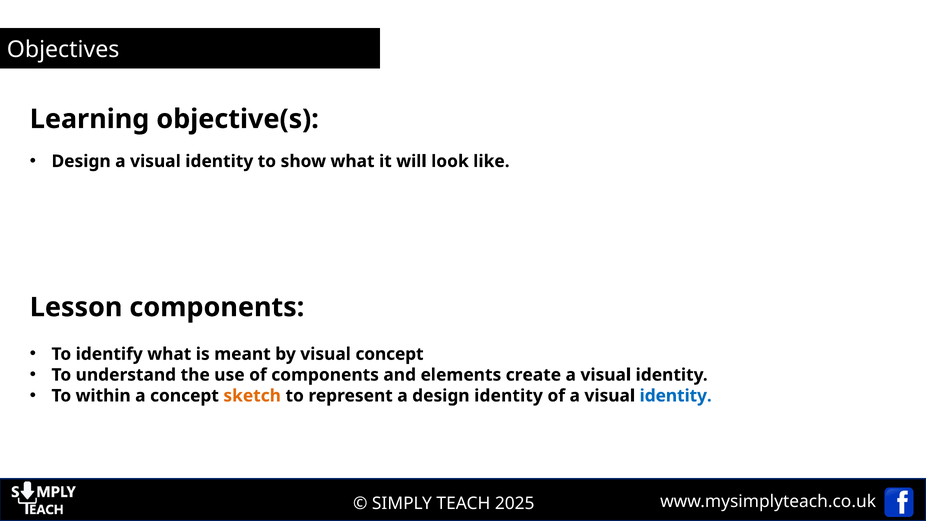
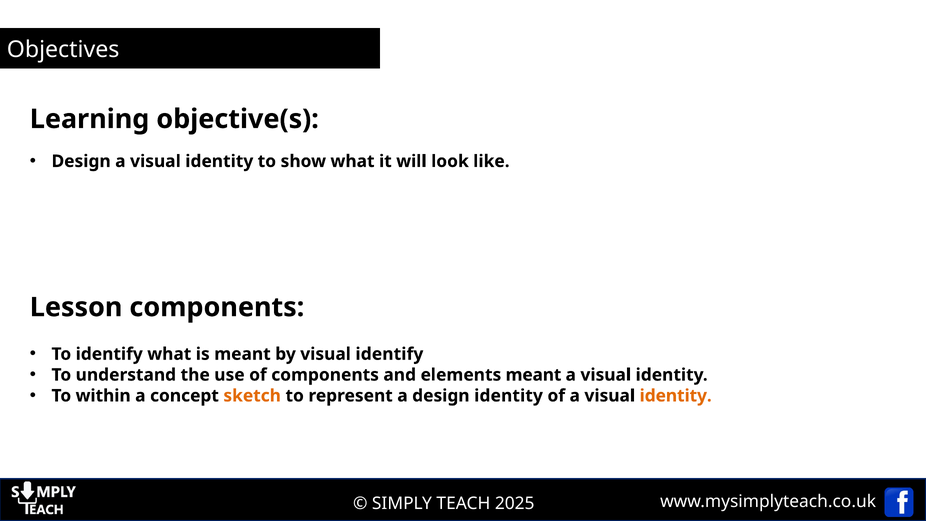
visual concept: concept -> identify (389, 354)
elements create: create -> meant (533, 375)
identity colour: blue -> orange (676, 396)
